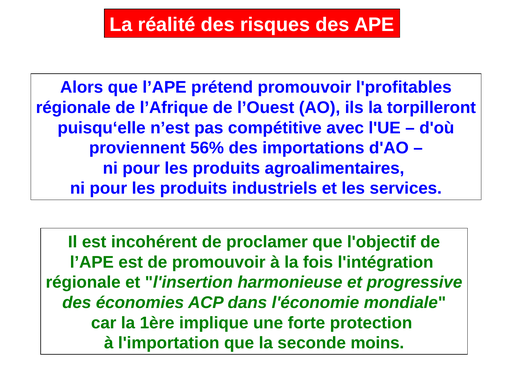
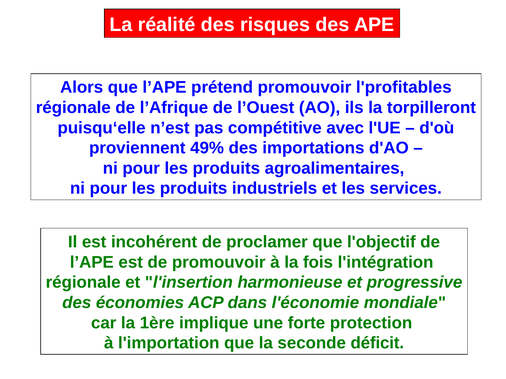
56%: 56% -> 49% (207, 148)
moins: moins -> déficit (377, 343)
